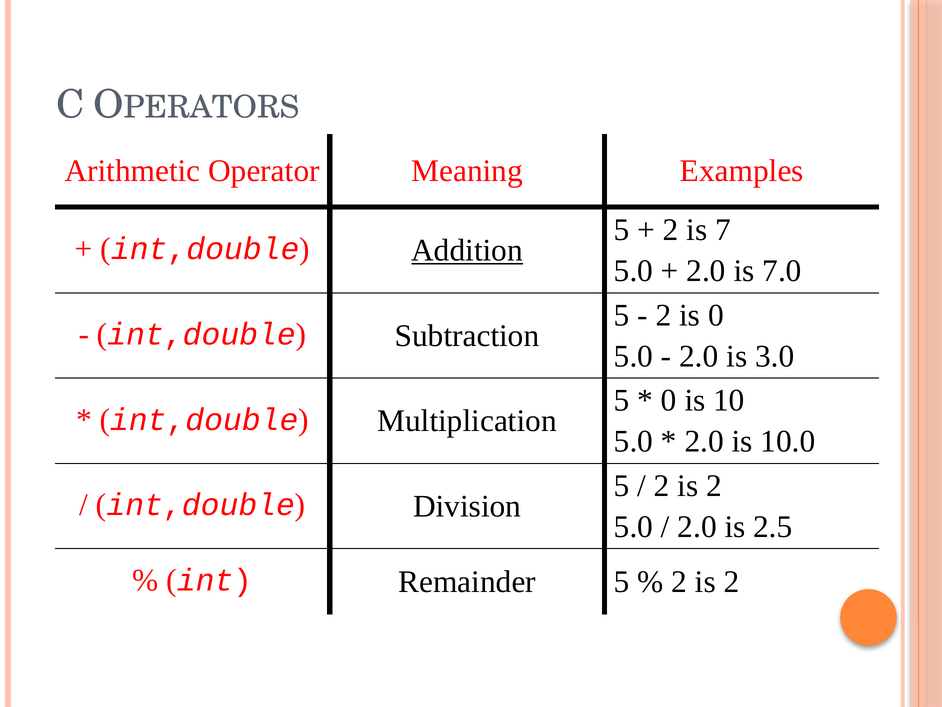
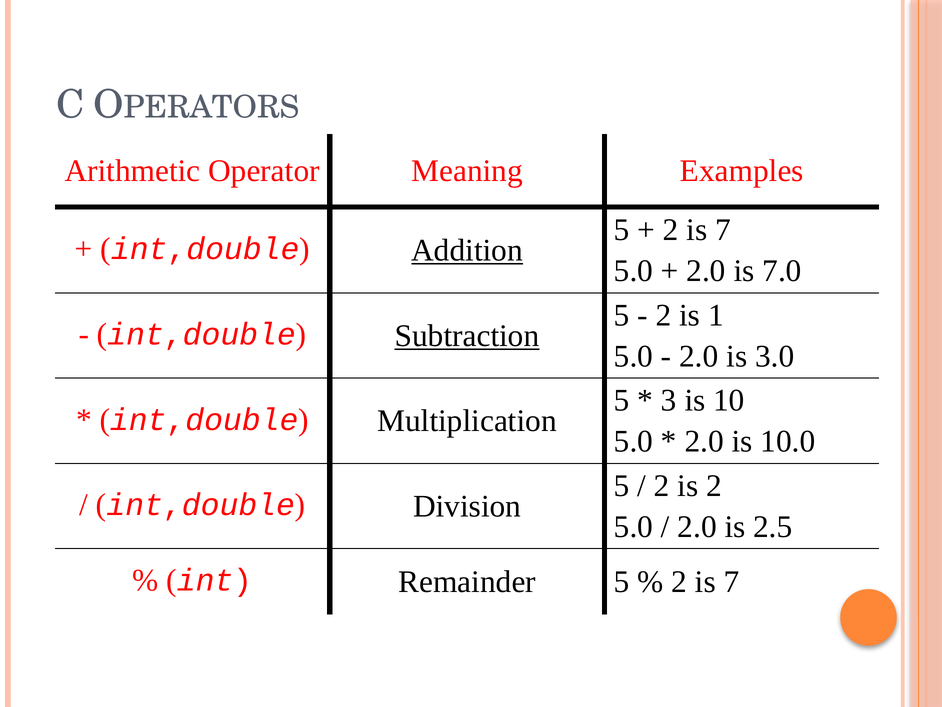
is 0: 0 -> 1 (716, 315)
Subtraction underline: none -> present (467, 336)
0: 0 -> 3 (669, 400)
2: 2 -> 7 (732, 581)
